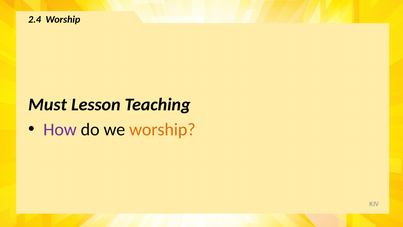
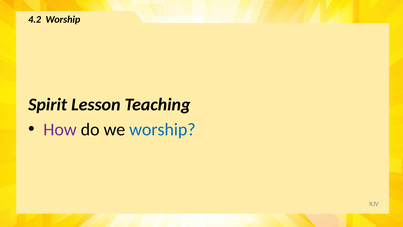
2.4: 2.4 -> 4.2 (35, 20)
Must: Must -> Spirit (48, 105)
worship colour: orange -> blue (162, 130)
